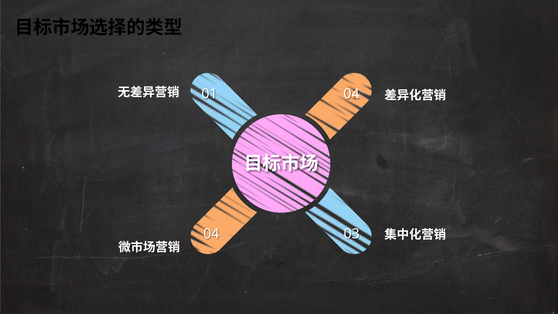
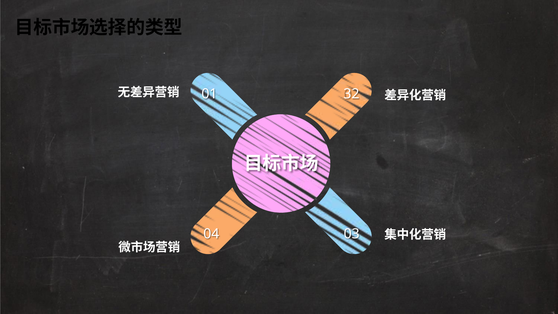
04: 04 -> 32 (351, 94)
